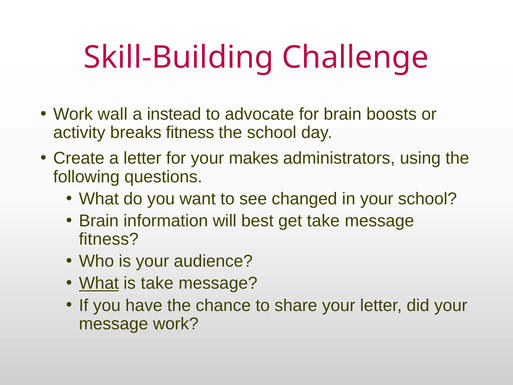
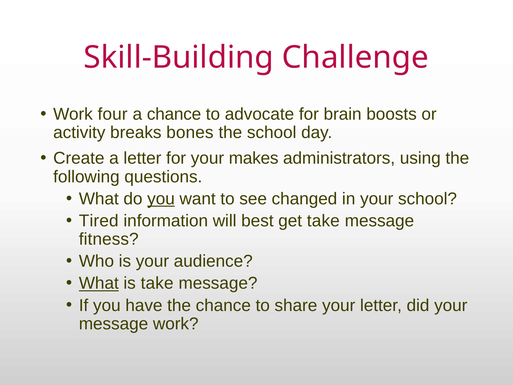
wall: wall -> four (113, 114)
a instead: instead -> chance (174, 114)
breaks fitness: fitness -> bones (190, 133)
you underline: none -> present (161, 199)
Brain: Brain -> Tired (99, 221)
